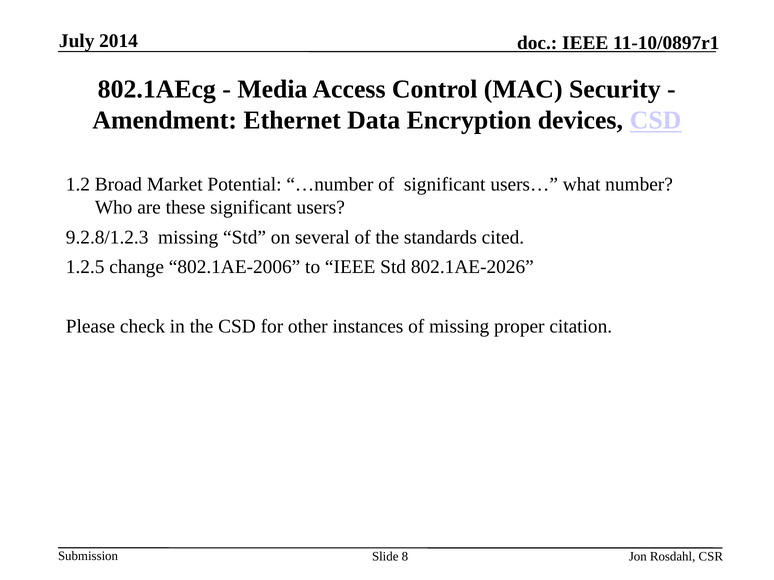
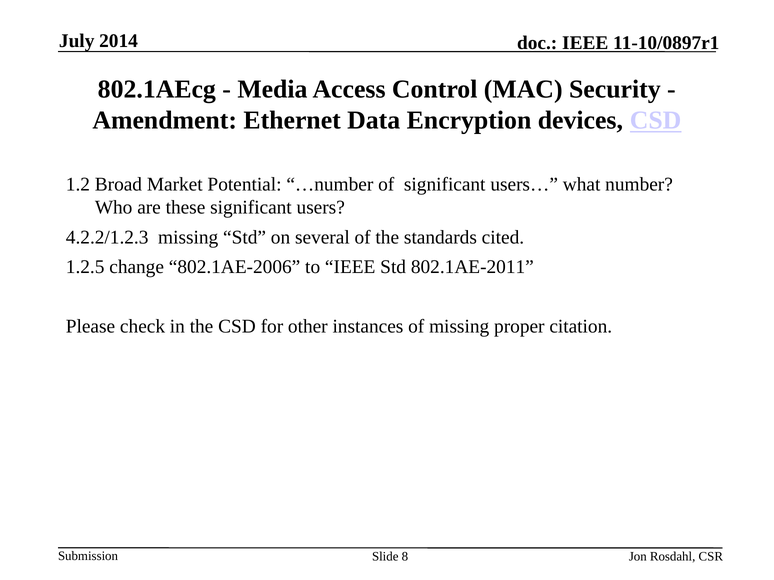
9.2.8/1.2.3: 9.2.8/1.2.3 -> 4.2.2/1.2.3 (107, 237)
802.1AE-2026: 802.1AE-2026 -> 802.1AE-2011 (472, 267)
